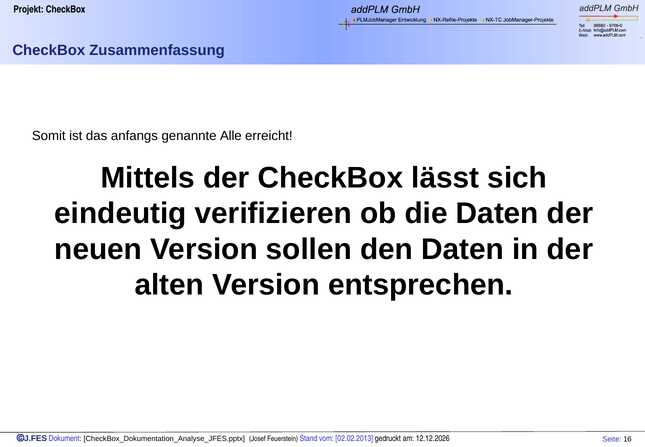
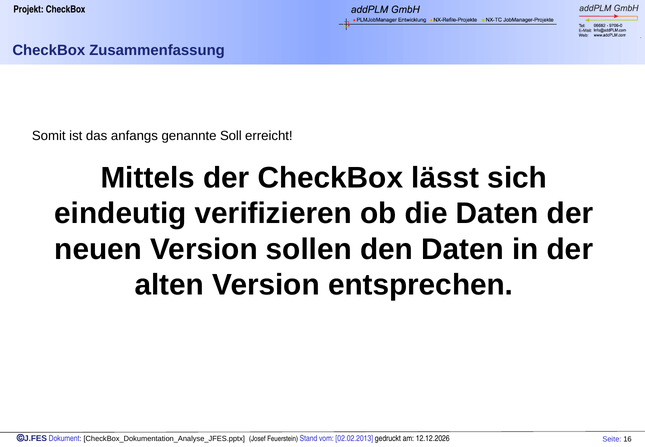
Alle: Alle -> Soll (231, 136)
